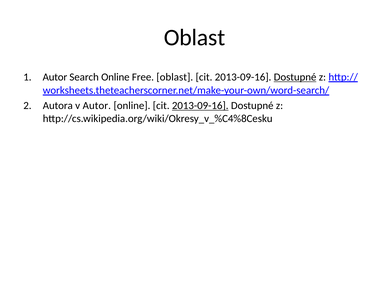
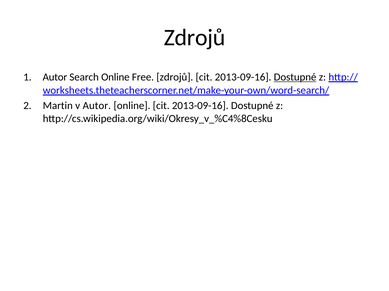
Oblast: Oblast -> Zdrojů (195, 38)
Free oblast: oblast -> zdrojů (175, 77)
Autora: Autora -> Martin (58, 106)
2013-09-16 underline: present -> none (200, 106)
